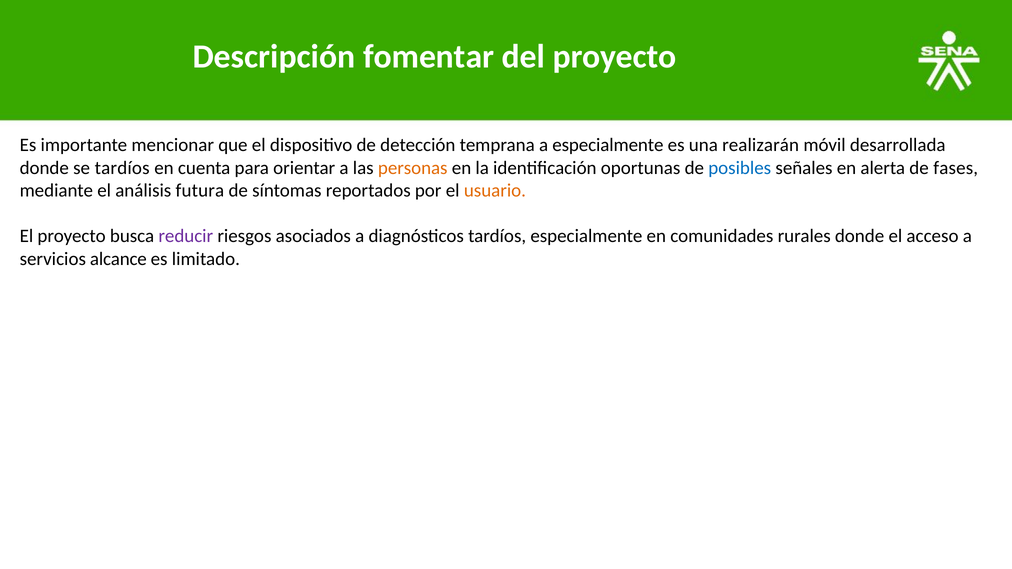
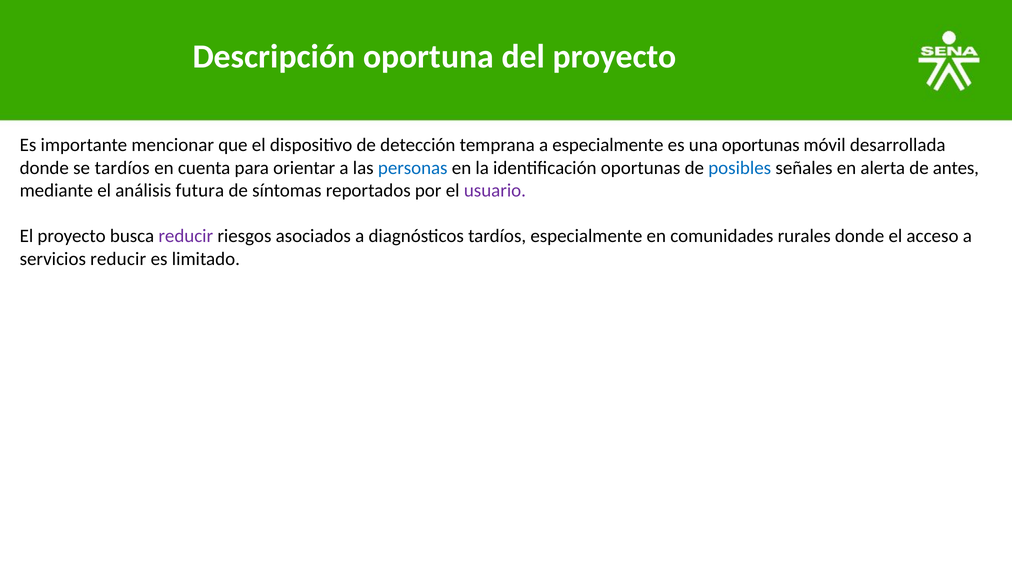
fomentar: fomentar -> oportuna (429, 56)
una realizarán: realizarán -> oportunas (761, 145)
personas colour: orange -> blue (413, 168)
fases: fases -> antes (956, 168)
usuario colour: orange -> purple (495, 191)
servicios alcance: alcance -> reducir (118, 259)
